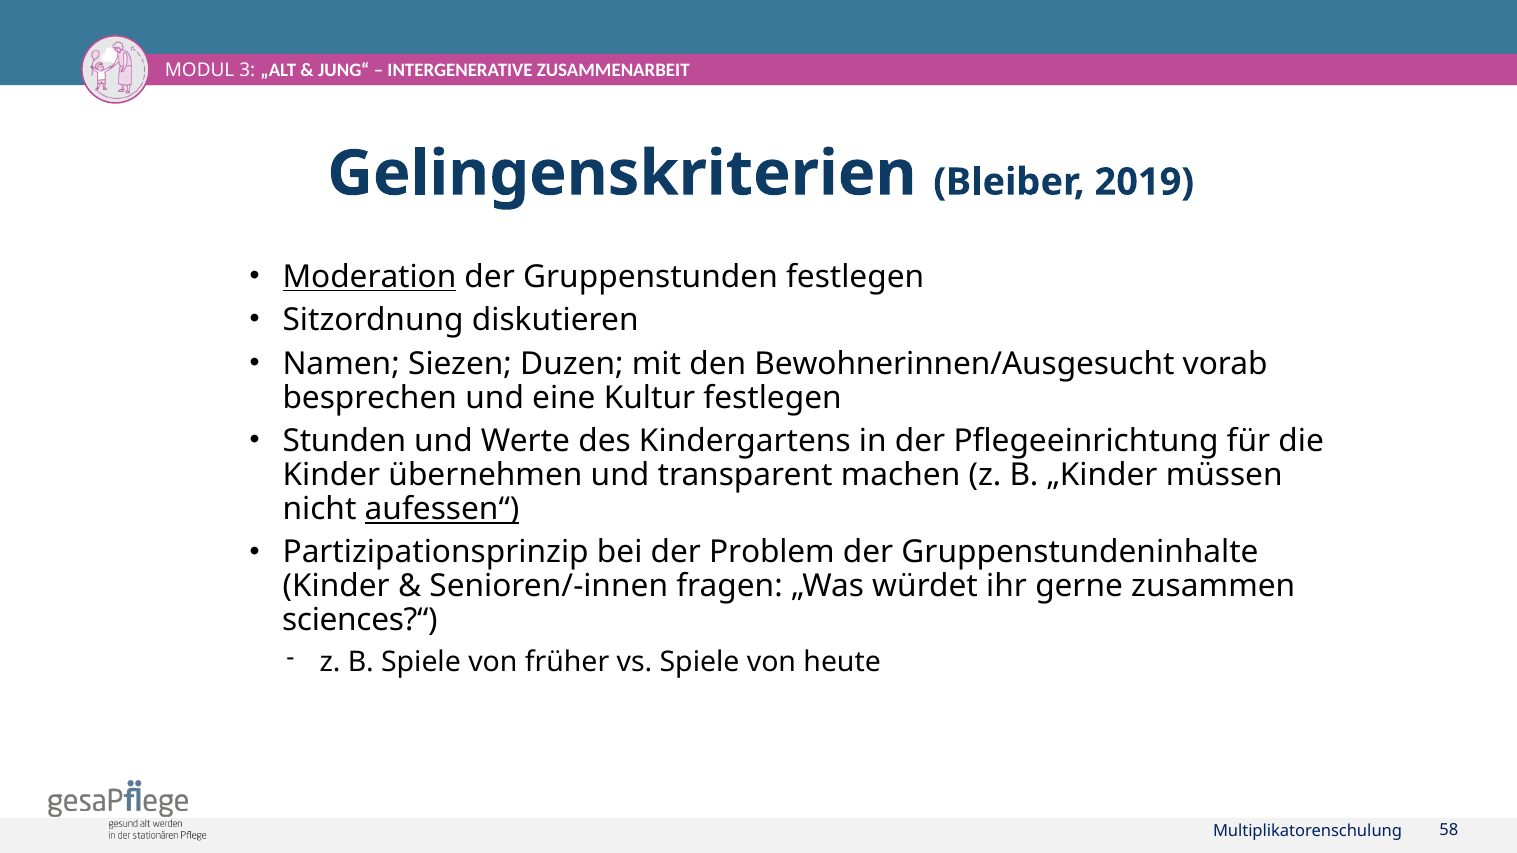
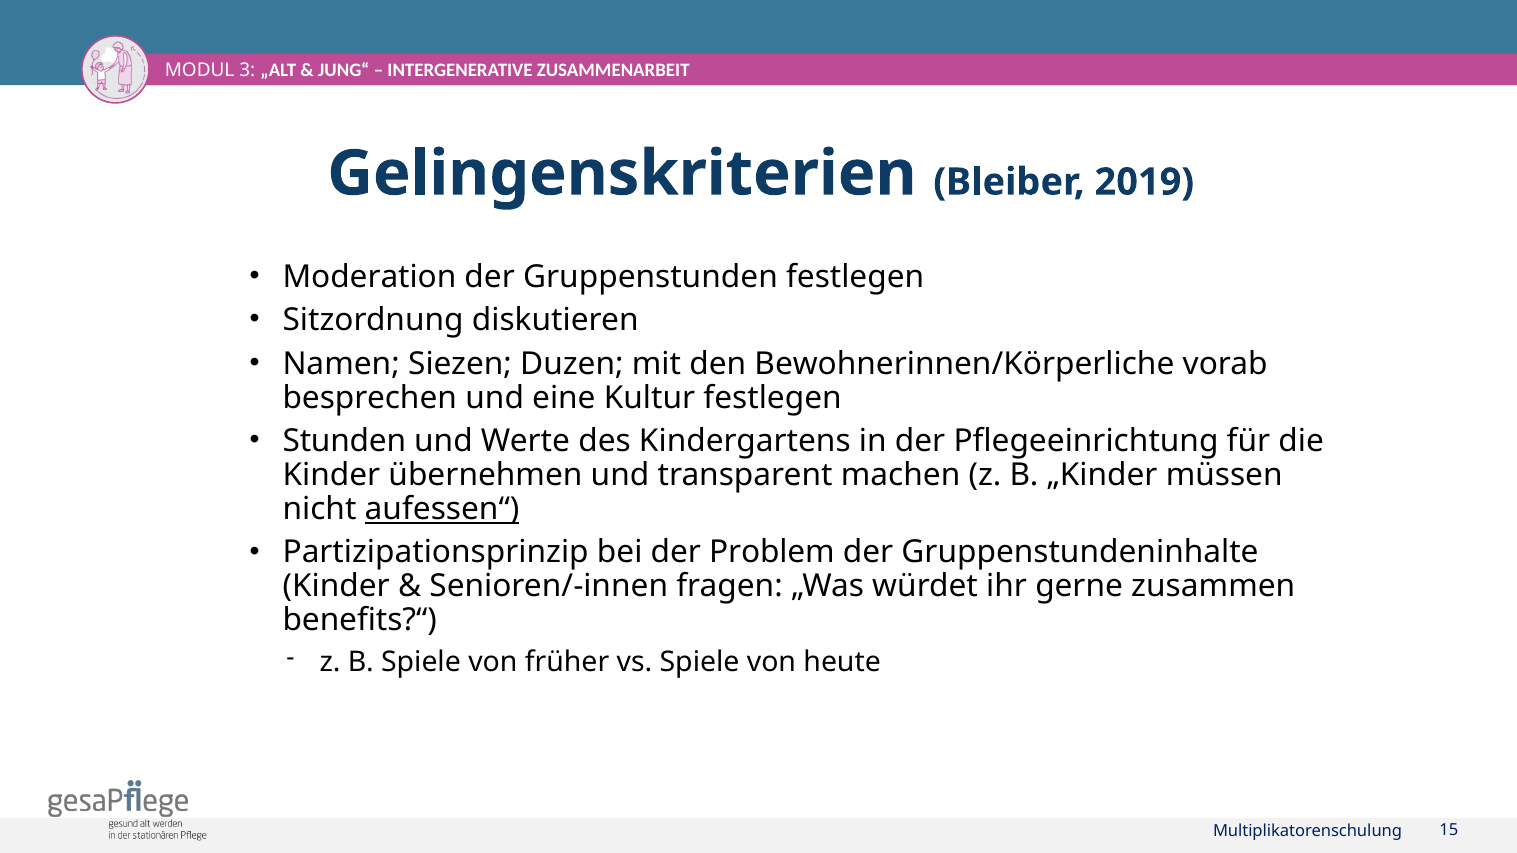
Moderation underline: present -> none (369, 277)
Bewohnerinnen/Ausgesucht: Bewohnerinnen/Ausgesucht -> Bewohnerinnen/Körperliche (964, 364)
sciences?“: sciences?“ -> benefits?“ (360, 621)
58: 58 -> 15 (1449, 831)
